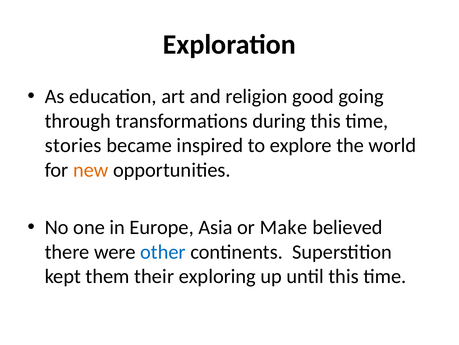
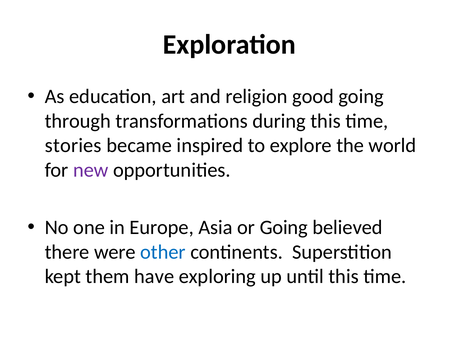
new colour: orange -> purple (91, 170)
or Make: Make -> Going (284, 227)
their: their -> have (154, 276)
